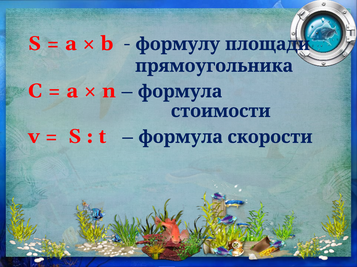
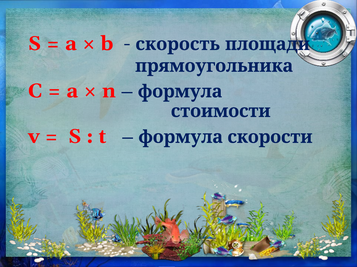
формулу: формулу -> скорость (178, 44)
